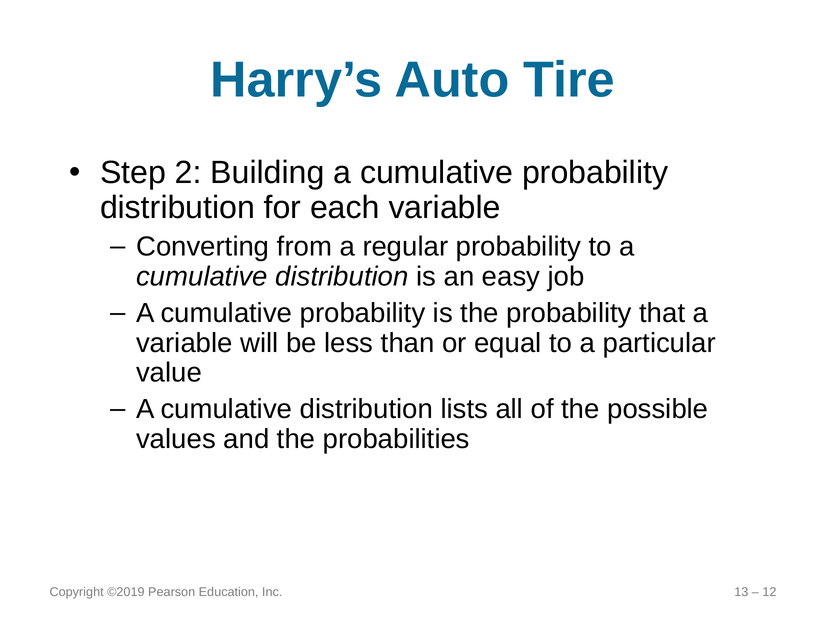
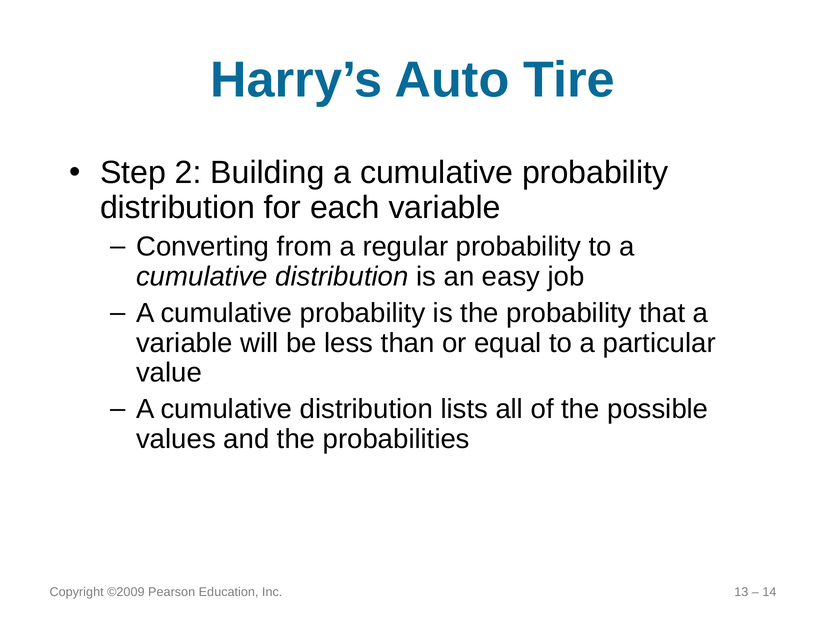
©2019: ©2019 -> ©2009 (126, 592)
12: 12 -> 14 (769, 592)
